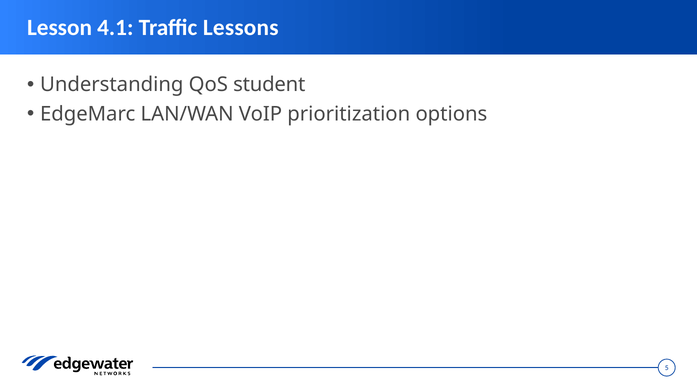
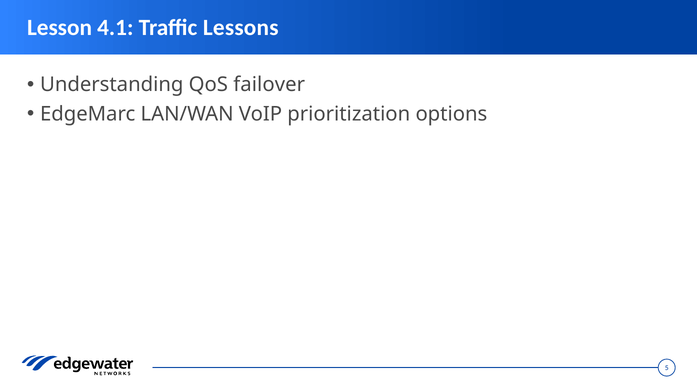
student: student -> failover (269, 85)
